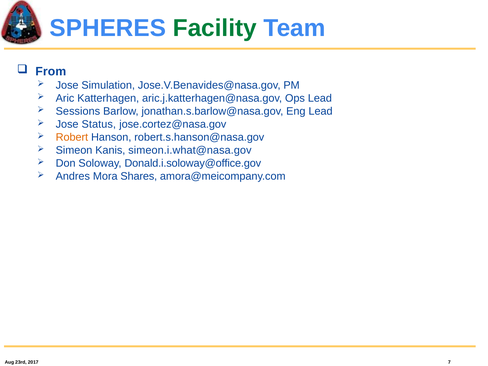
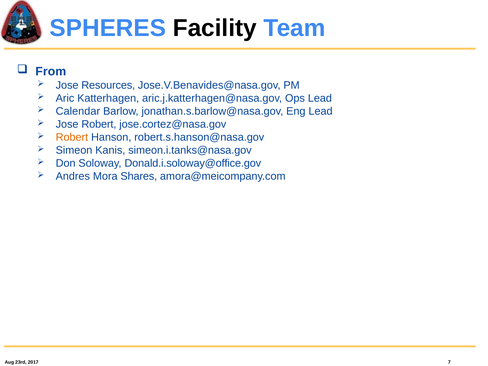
Facility colour: green -> black (215, 28)
Simulation: Simulation -> Resources (108, 85)
Sessions: Sessions -> Calendar (78, 111)
Jose Status: Status -> Robert (99, 124)
simeon.i.what@nasa.gov: simeon.i.what@nasa.gov -> simeon.i.tanks@nasa.gov (190, 150)
